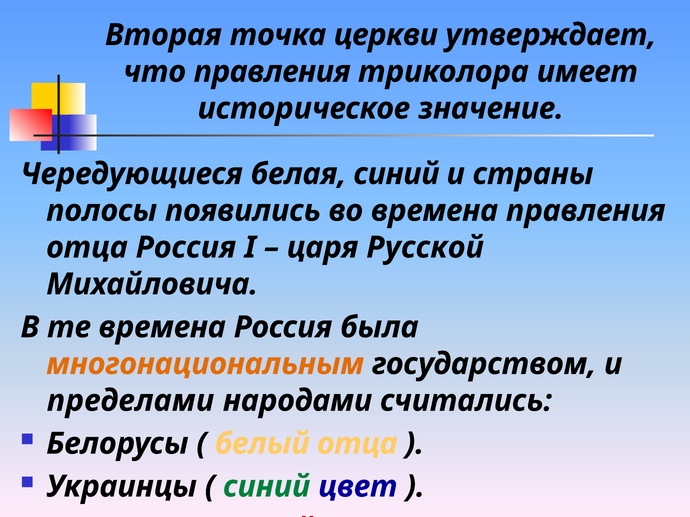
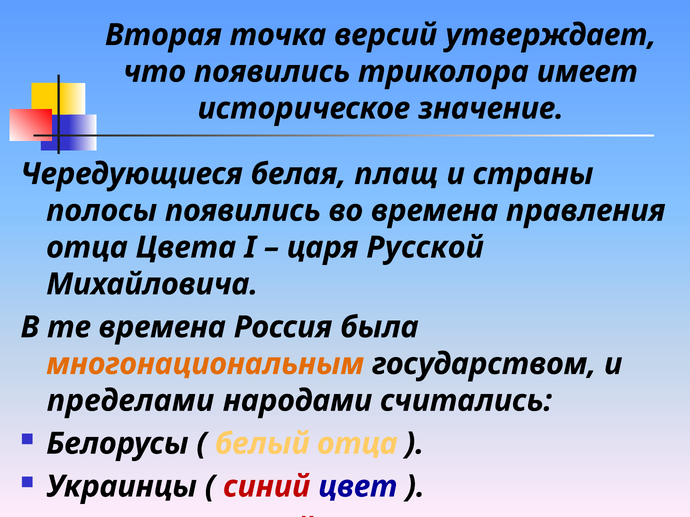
церкви: церкви -> версий (386, 35)
что правления: правления -> появились (272, 72)
белая синий: синий -> плащ (396, 174)
отца Россия: Россия -> Цвета (186, 248)
синий colour: green -> red (267, 487)
